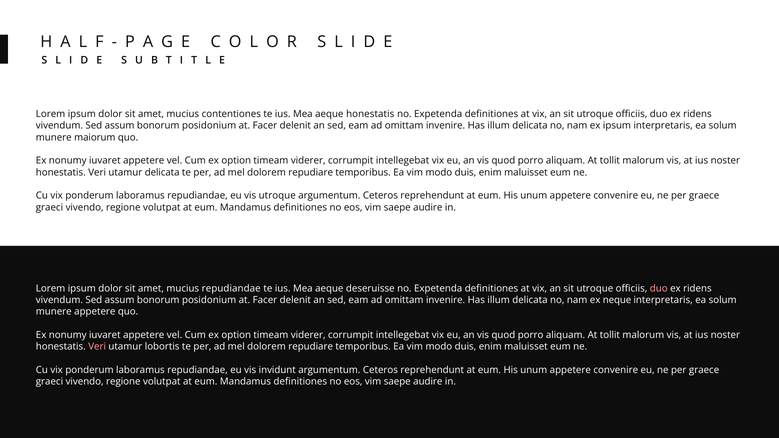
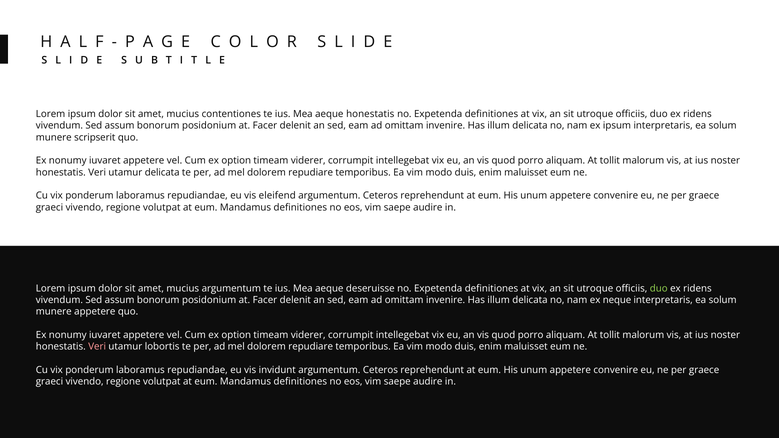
maiorum: maiorum -> scripserit (95, 137)
vis utroque: utroque -> eleifend (277, 196)
mucius repudiandae: repudiandae -> argumentum (231, 288)
duo colour: pink -> light green (659, 288)
